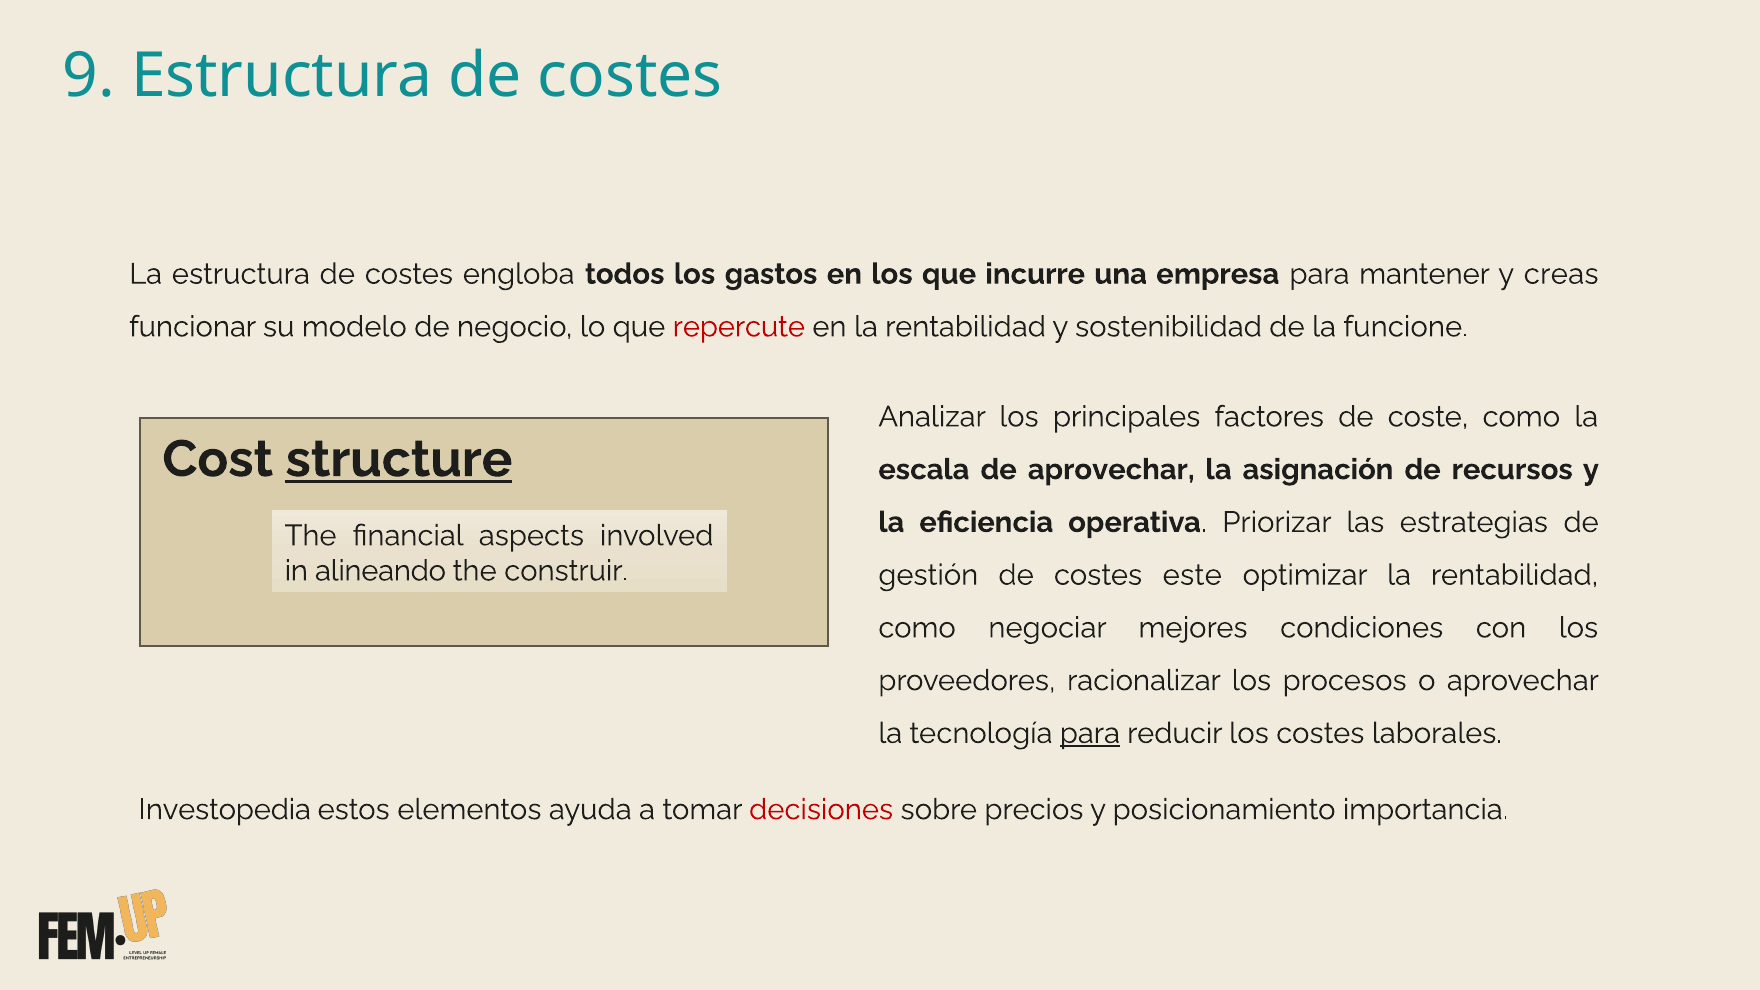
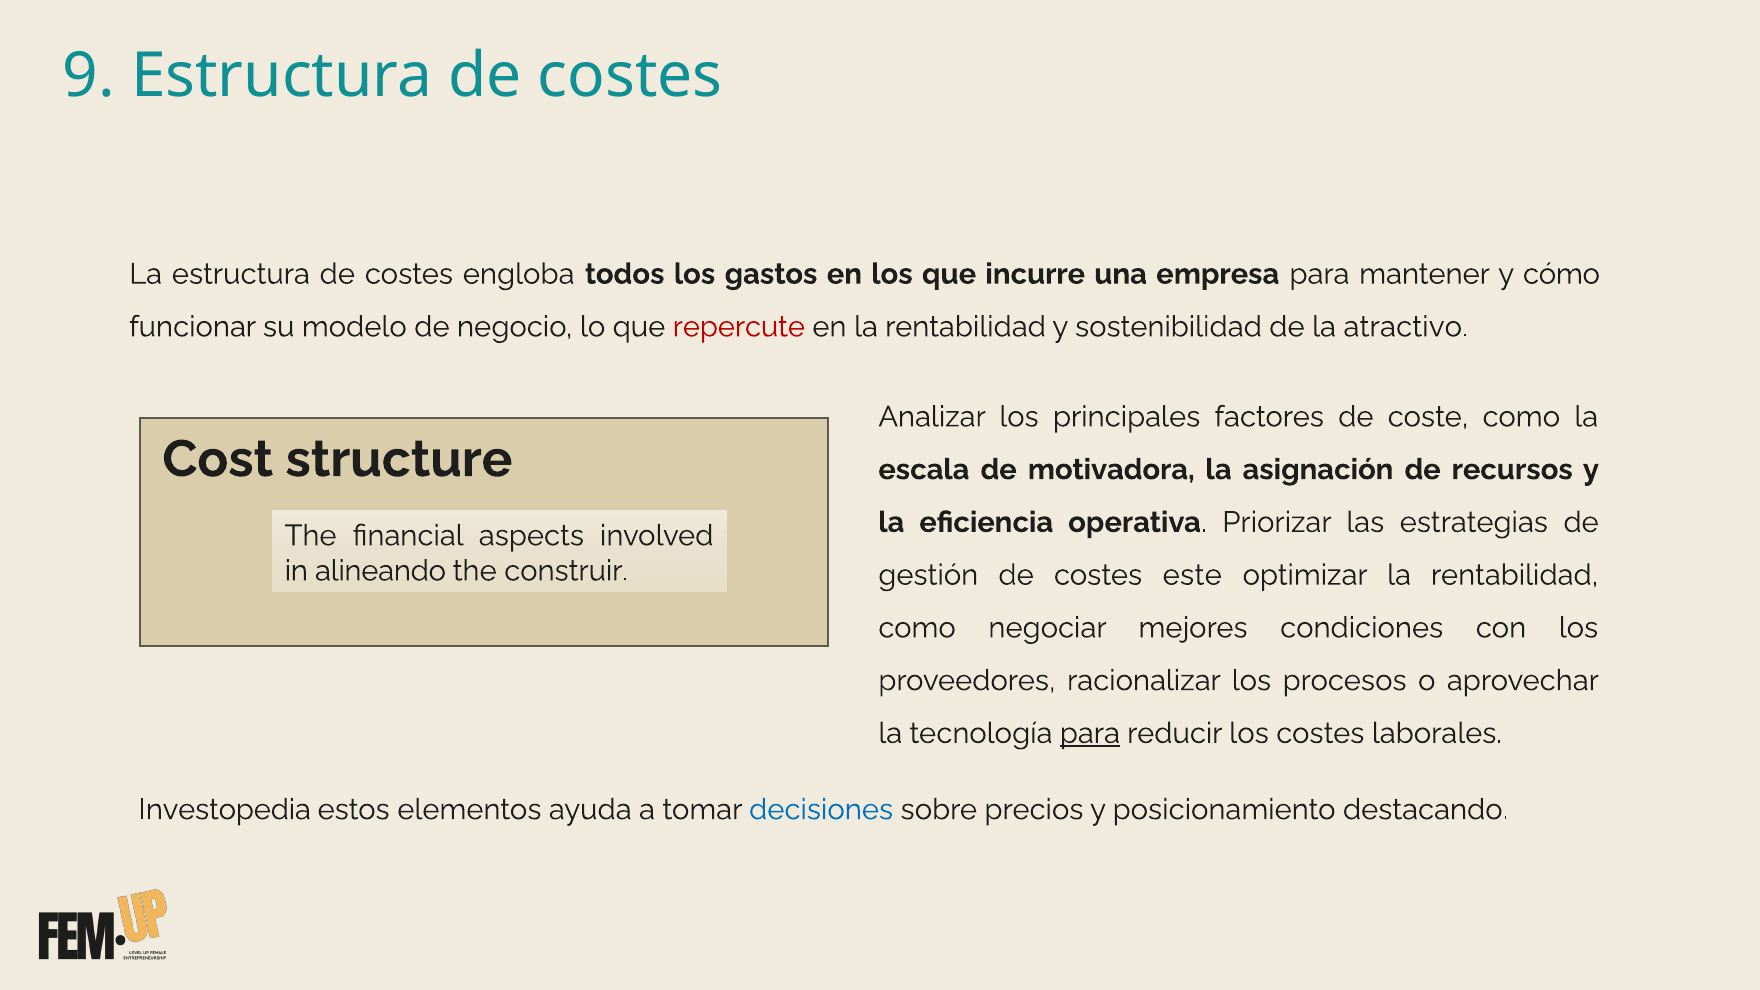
creas: creas -> cómo (1561, 274)
funcione: funcione -> atractivo (1406, 327)
structure underline: present -> none (399, 459)
de aprovechar: aprovechar -> motivadora (1111, 470)
decisiones colour: red -> blue (821, 810)
importancia: importancia -> destacando (1426, 810)
